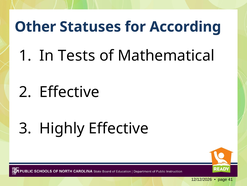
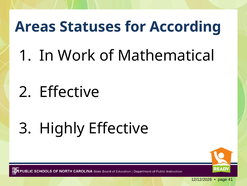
Other: Other -> Areas (35, 27)
Tests: Tests -> Work (77, 56)
